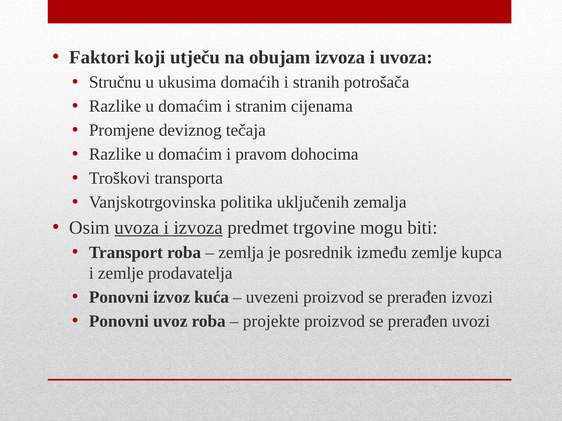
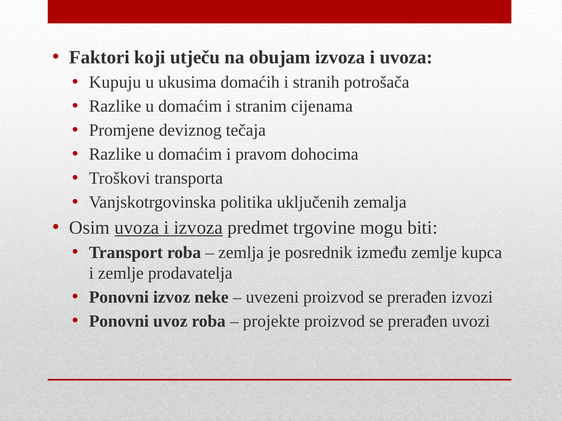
Stručnu: Stručnu -> Kupuju (115, 82)
kuća: kuća -> neke (212, 297)
